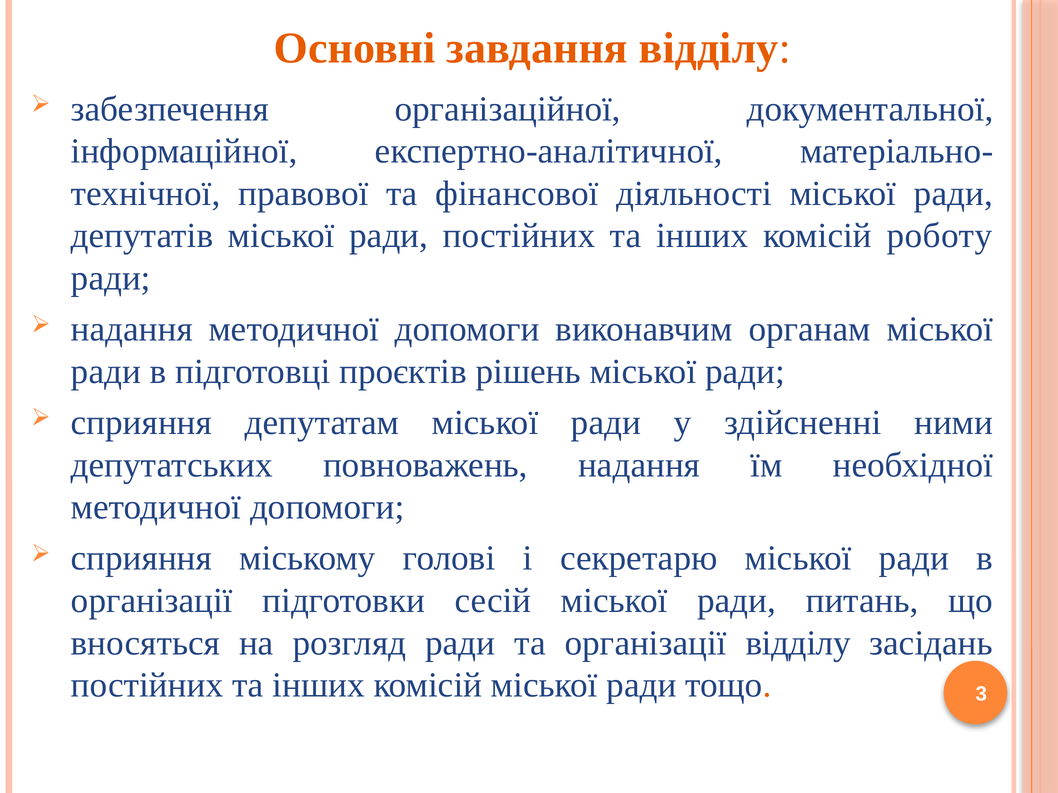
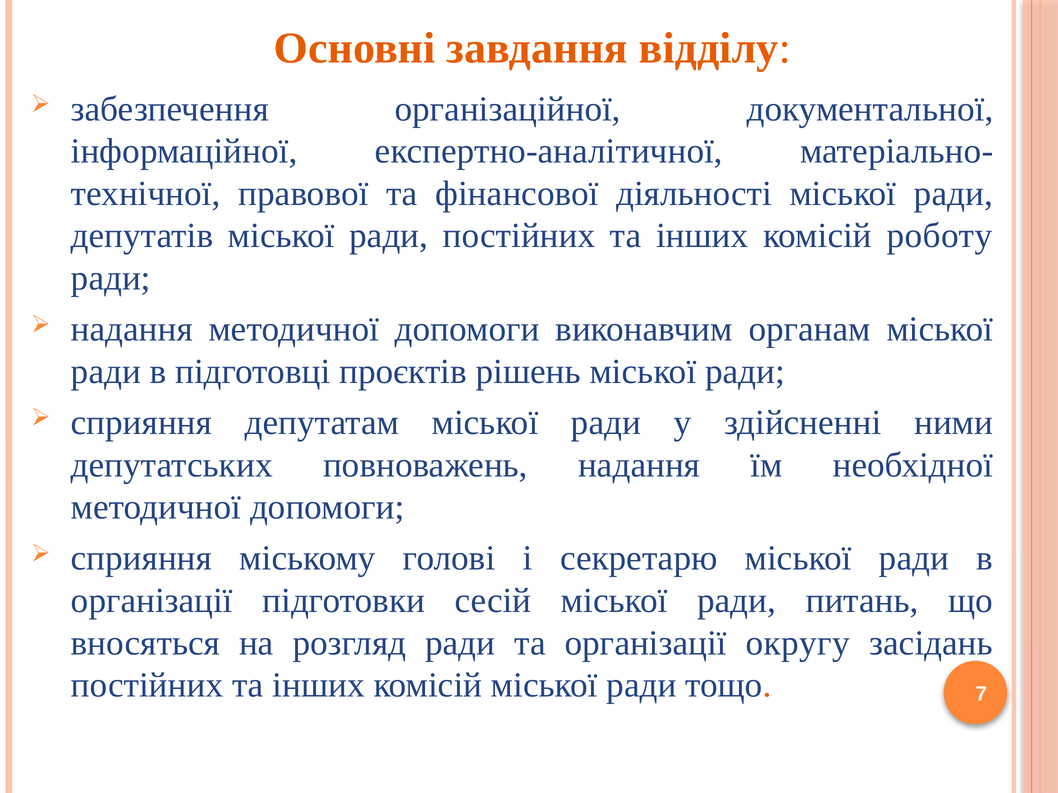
організації відділу: відділу -> округу (798, 643)
3: 3 -> 7 (981, 694)
